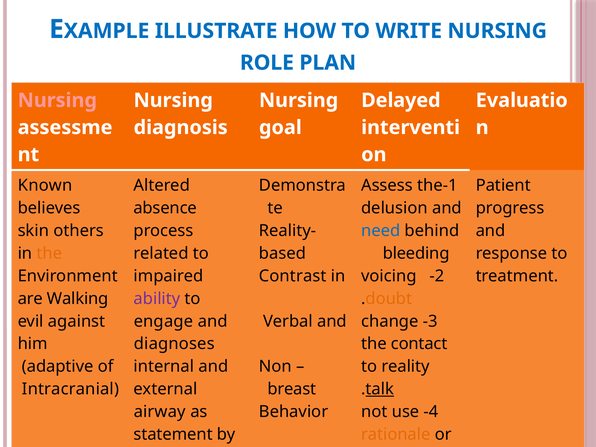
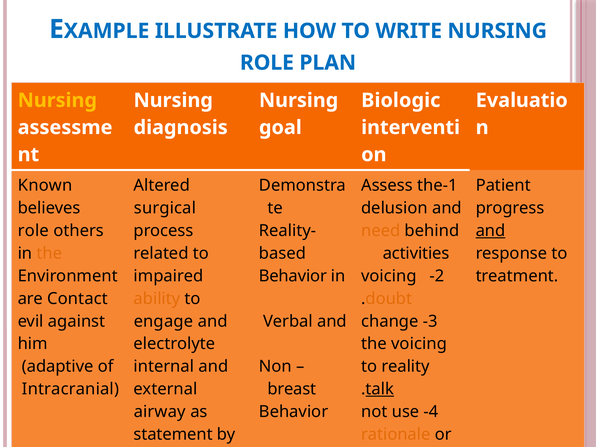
Nursing colour: pink -> yellow (57, 100)
Delayed: Delayed -> Biologic (401, 100)
absence: absence -> surgical (165, 208)
skin: skin -> role (33, 231)
need colour: blue -> orange (381, 231)
and underline: none -> present (491, 231)
bleeding: bleeding -> activities (416, 253)
Contrast: Contrast -> Behavior (293, 276)
Walking: Walking -> Contact (78, 299)
ability colour: purple -> orange (157, 299)
diagnoses: diagnoses -> electrolyte (174, 344)
the contact: contact -> voicing (419, 344)
